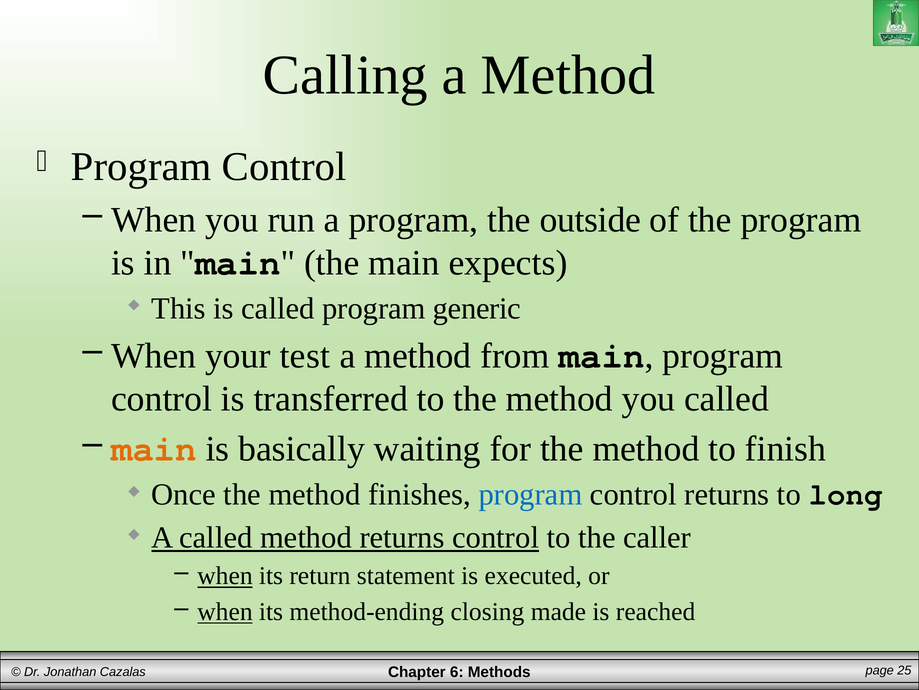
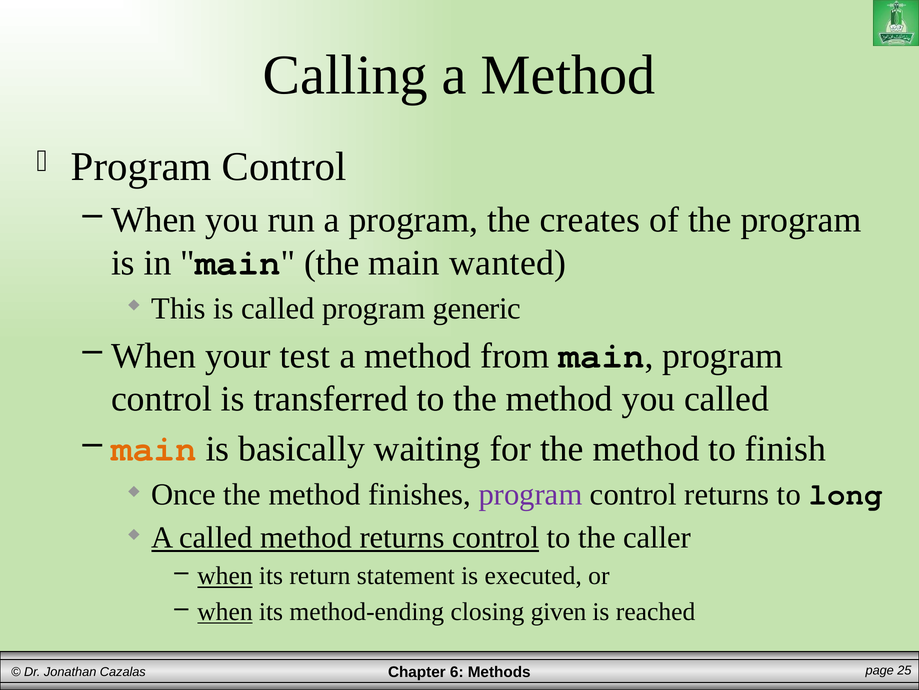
outside: outside -> creates (590, 220)
expects: expects -> wanted (508, 262)
program colour: blue -> purple (530, 494)
made: made -> given (559, 611)
